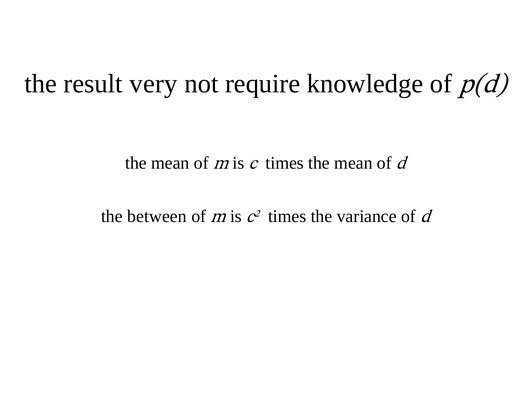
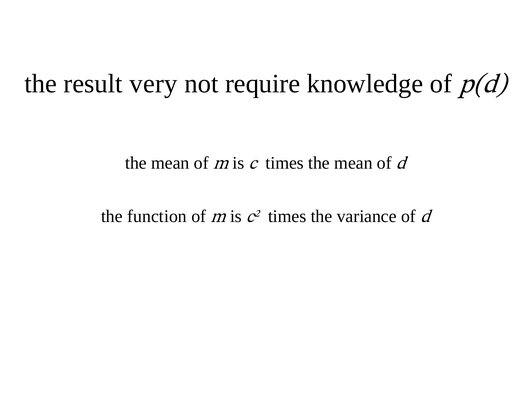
between: between -> function (157, 216)
